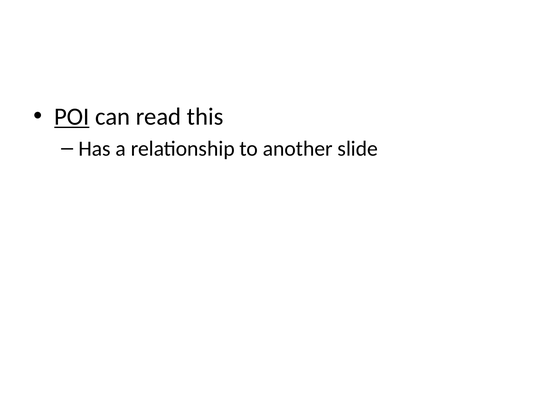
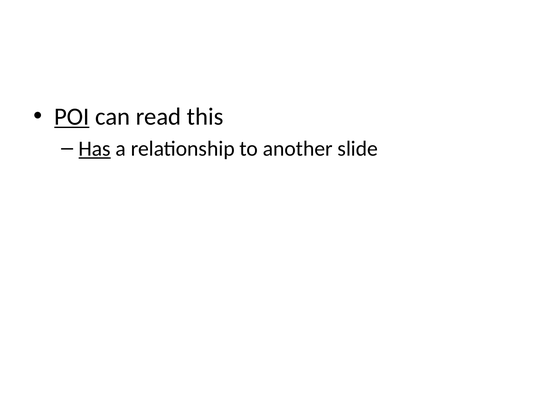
Has underline: none -> present (95, 149)
